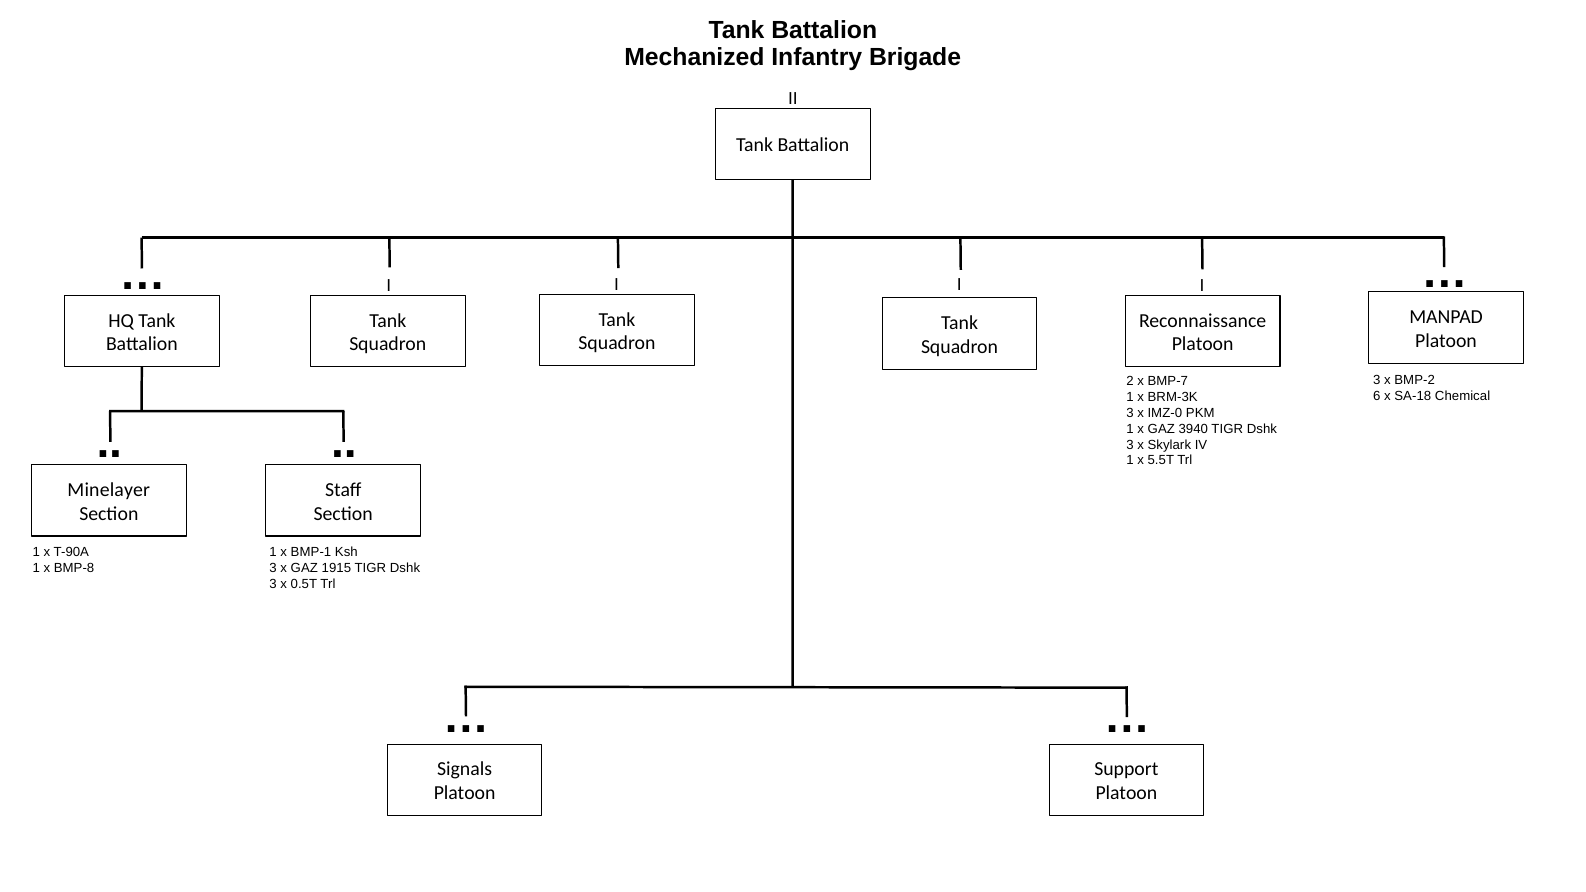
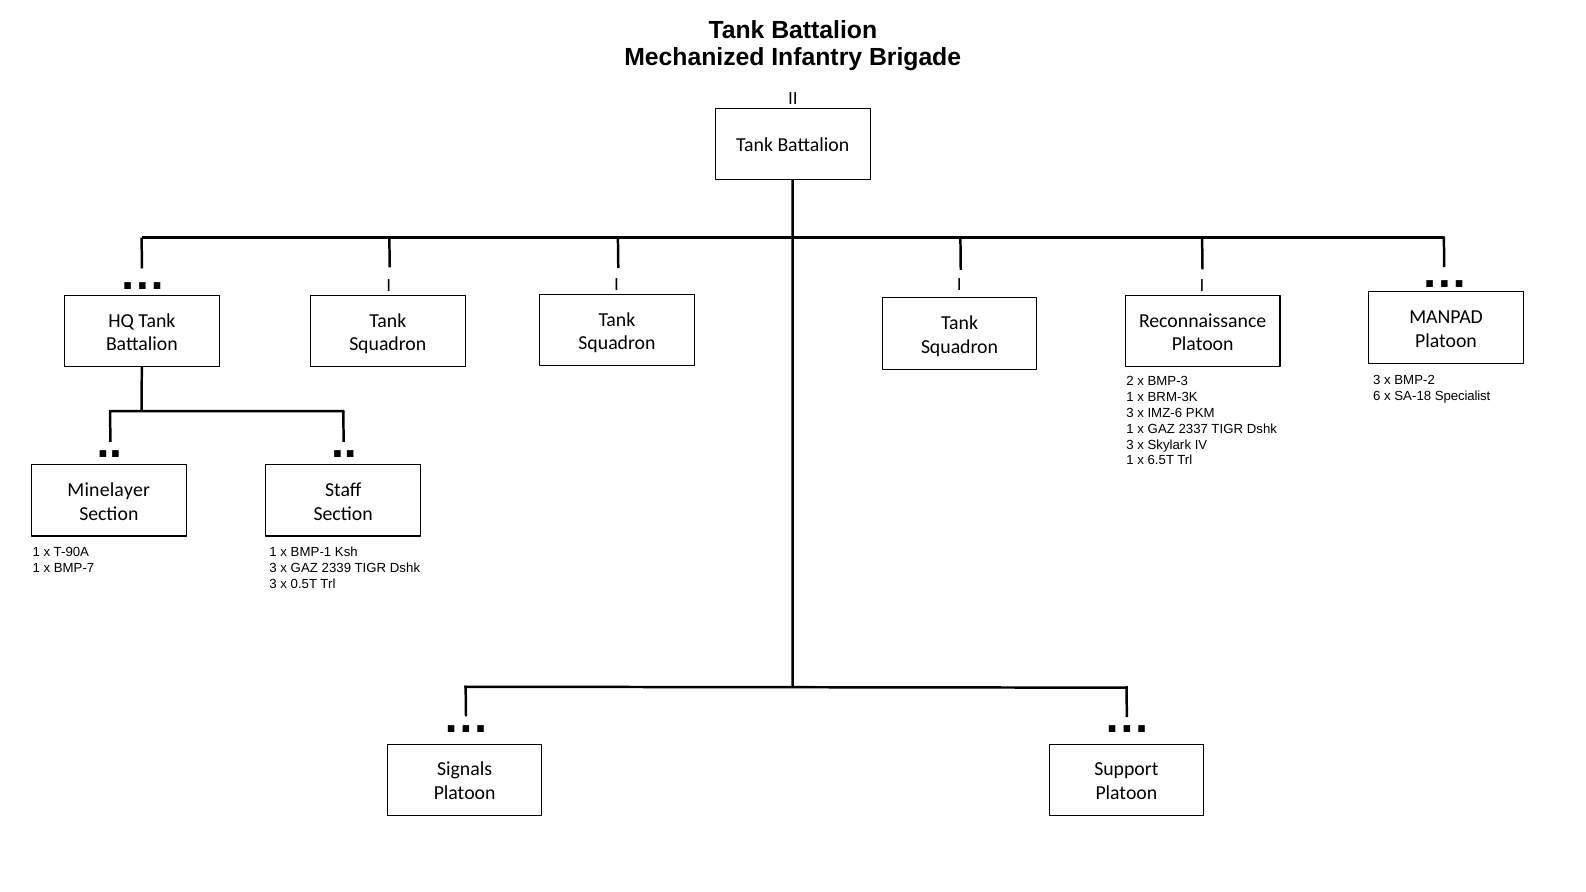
BMP-7: BMP-7 -> BMP-3 (1168, 381)
Chemical: Chemical -> Specialist (1463, 396)
IMZ-0: IMZ-0 -> IMZ-6 (1165, 413)
3940: 3940 -> 2337 (1193, 429)
5.5T: 5.5T -> 6.5T (1161, 461)
BMP-8: BMP-8 -> BMP-7 (74, 568)
1915: 1915 -> 2339 (336, 568)
